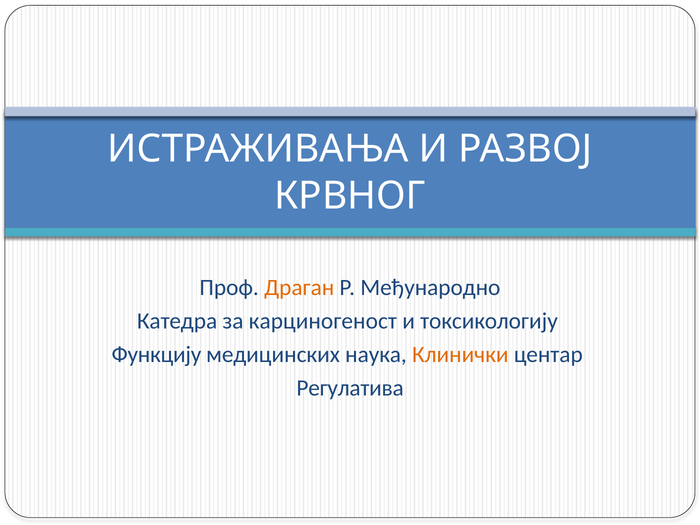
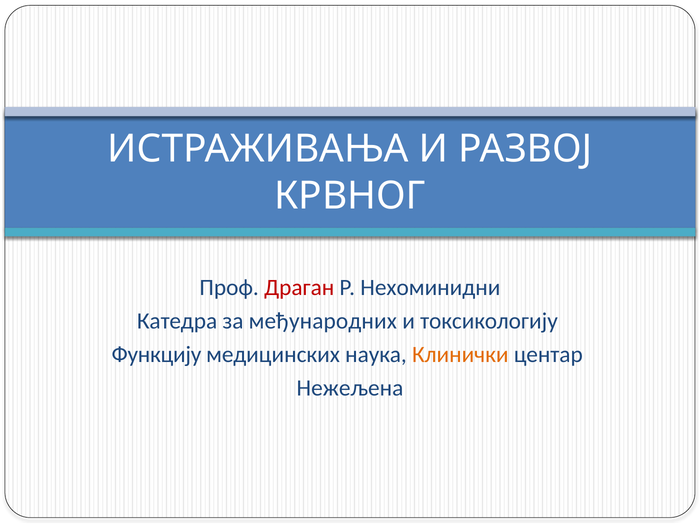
Драган colour: orange -> red (299, 287)
Међународно: Међународно -> Нехоминидни (430, 287)
карциногеност: карциногеност -> међународних (323, 321)
Регулатива: Регулатива -> Нежељена (350, 388)
